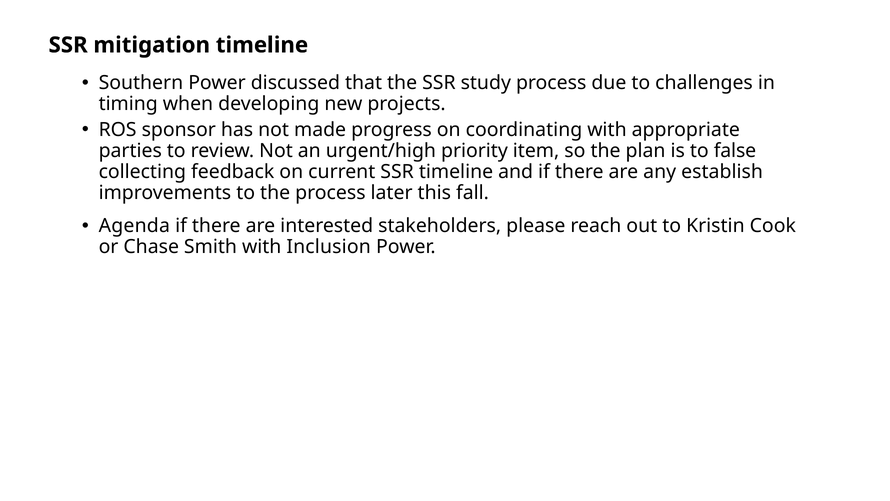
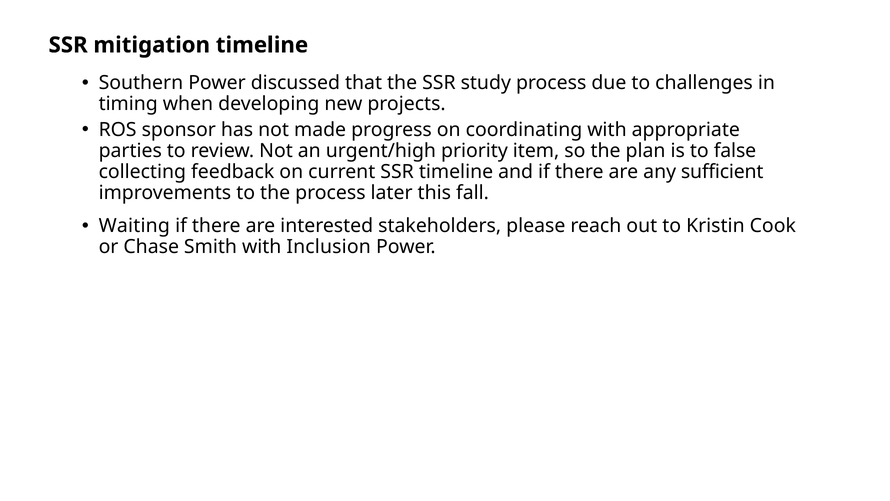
establish: establish -> sufficient (722, 172)
Agenda: Agenda -> Waiting (134, 226)
